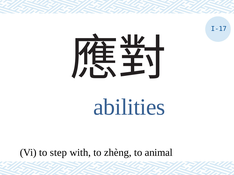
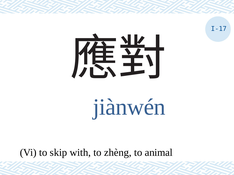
abilities: abilities -> jiànwén (129, 107)
step: step -> skip (58, 153)
